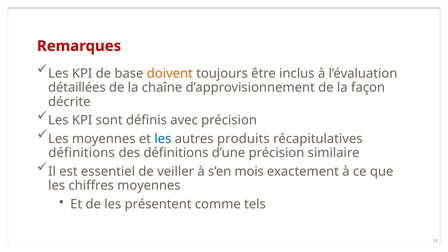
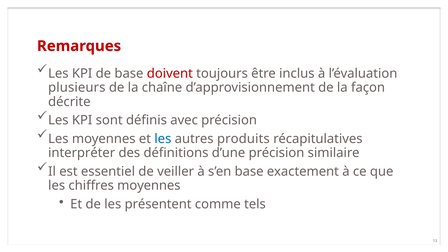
doivent colour: orange -> red (170, 73)
détaillées: détaillées -> plusieurs (77, 88)
définitions: définitions -> interpréter (82, 153)
s’en mois: mois -> base (249, 171)
